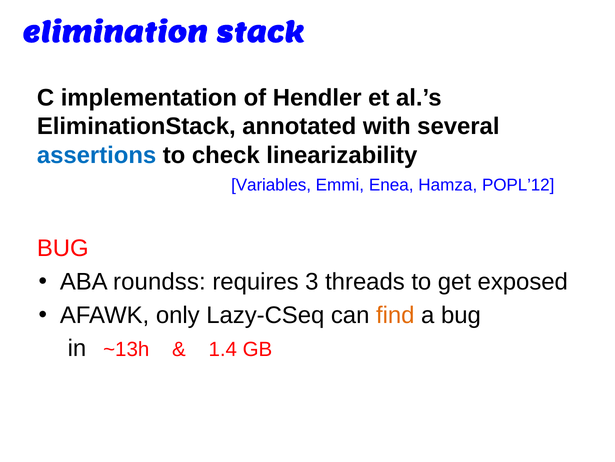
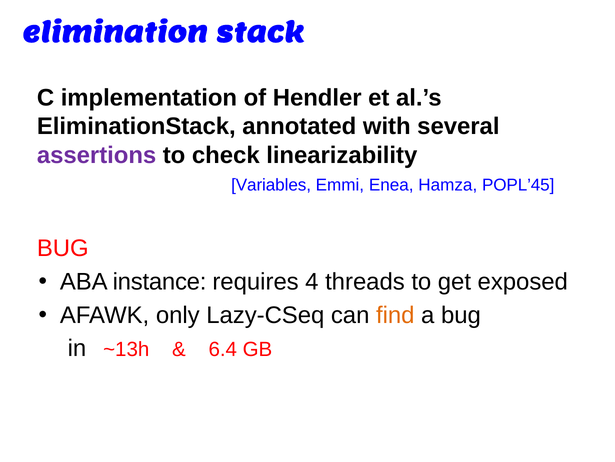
assertions colour: blue -> purple (97, 155)
POPL’12: POPL’12 -> POPL’45 (518, 185)
roundss: roundss -> instance (160, 281)
3: 3 -> 4 (312, 281)
1.4: 1.4 -> 6.4 (223, 349)
